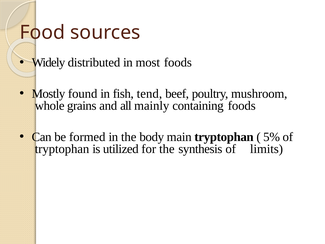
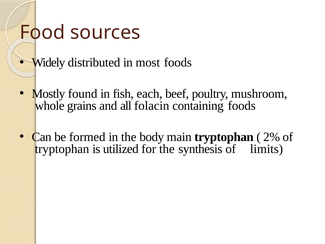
tend: tend -> each (150, 93)
mainly: mainly -> folacin (152, 106)
5%: 5% -> 2% (272, 137)
